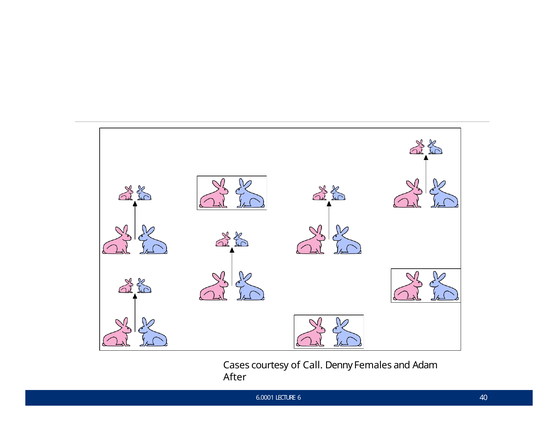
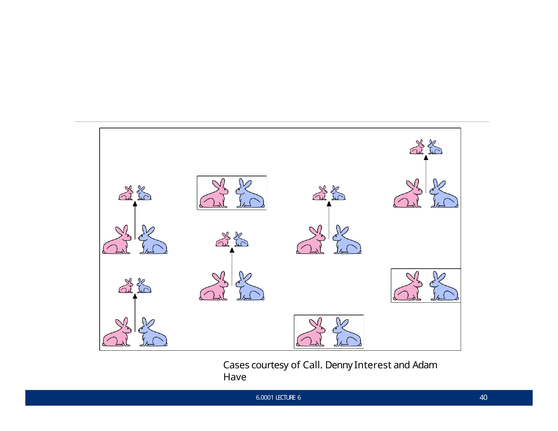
Females: Females -> Interest (373, 365)
After: After -> Have (235, 377)
